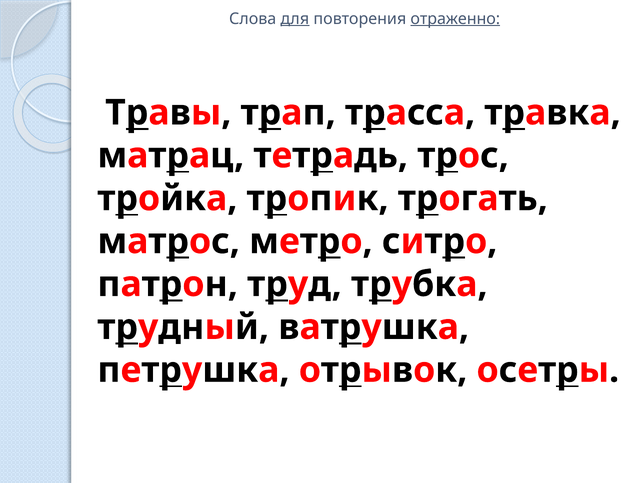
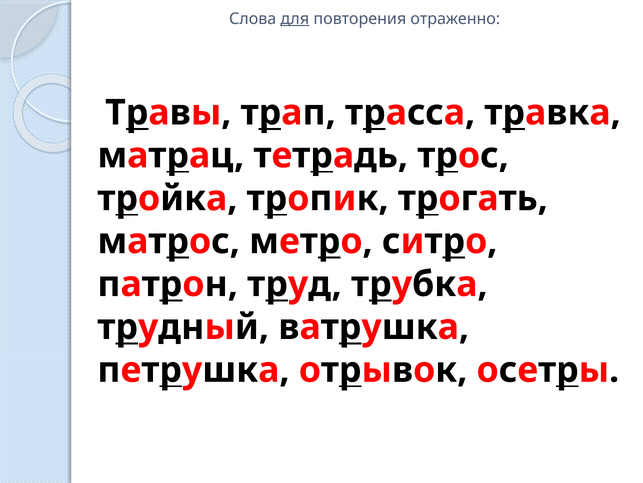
отраженно underline: present -> none (455, 19)
